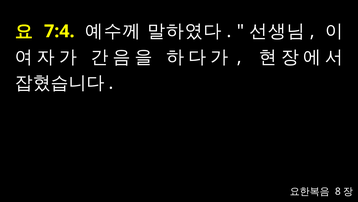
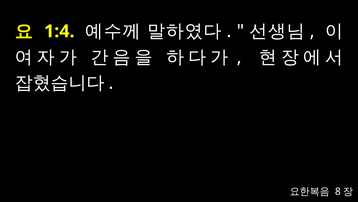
7:4: 7:4 -> 1:4 (59, 31)
